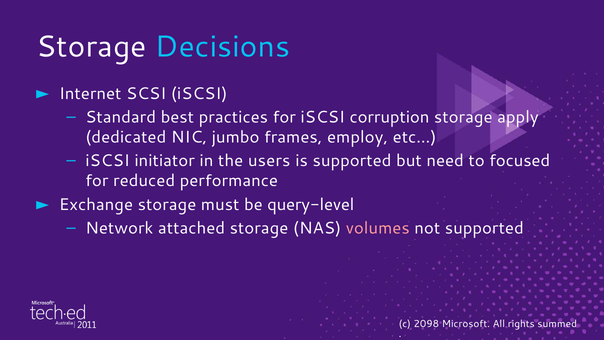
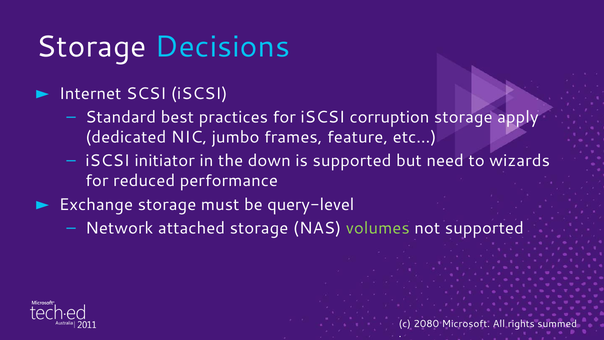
employ: employ -> feature (358, 137)
users: users -> down (269, 161)
focused: focused -> wizards (520, 161)
volumes colour: pink -> light green (378, 228)
2098: 2098 -> 2080 (426, 324)
